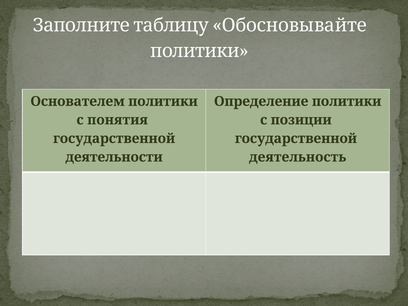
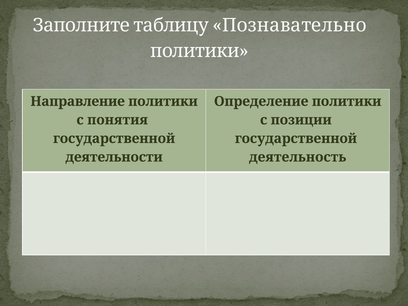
Обосновывайте: Обосновывайте -> Познавательно (289, 25)
Основателем: Основателем -> Направление (78, 101)
